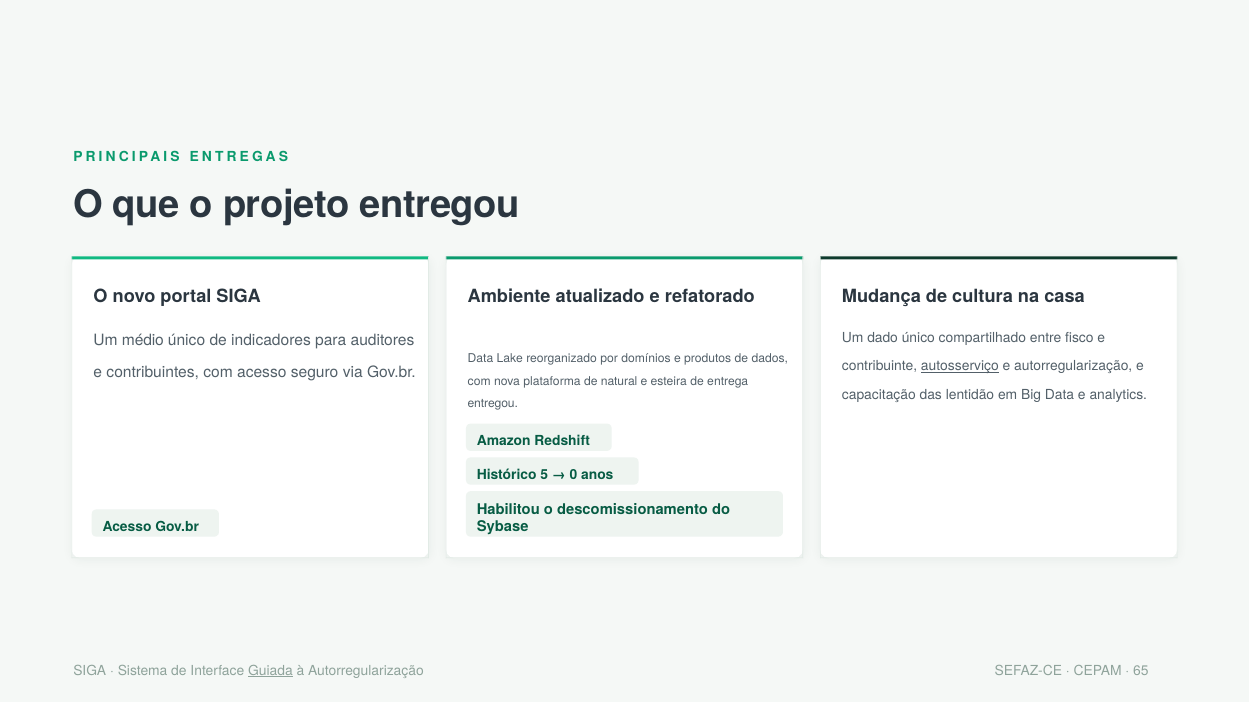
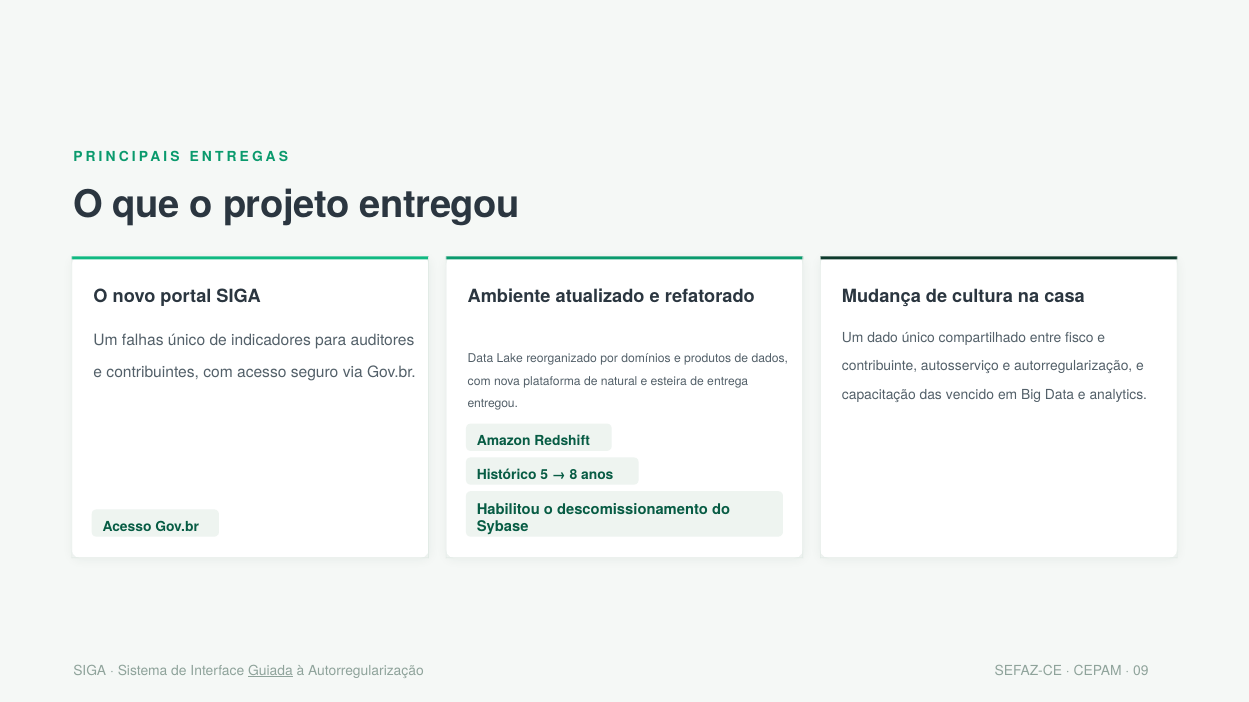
médio: médio -> falhas (143, 340)
autosserviço underline: present -> none (960, 367)
lentidão: lentidão -> vencido (970, 395)
0: 0 -> 8 (573, 475)
65: 65 -> 09 (1141, 671)
